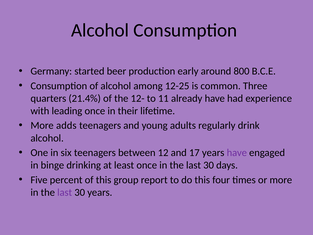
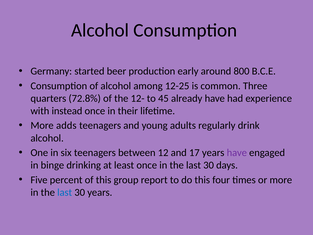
21.4%: 21.4% -> 72.8% (85, 98)
11: 11 -> 45 (163, 98)
leading: leading -> instead (67, 111)
last colour: purple -> blue (65, 192)
